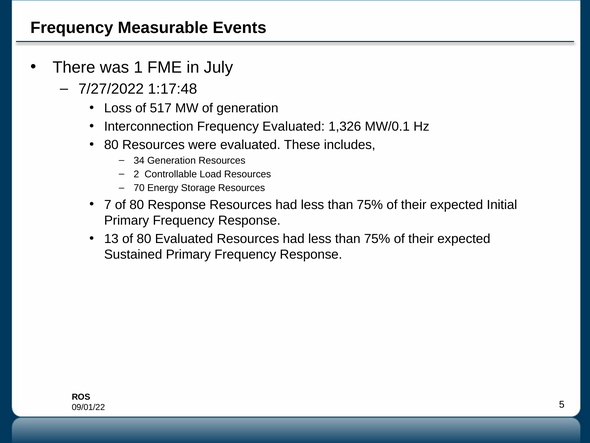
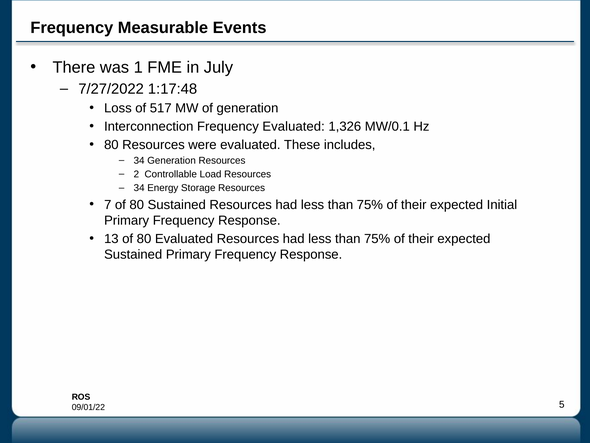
70: 70 -> 34 (139, 188)
80 Response: Response -> Sustained (177, 204)
